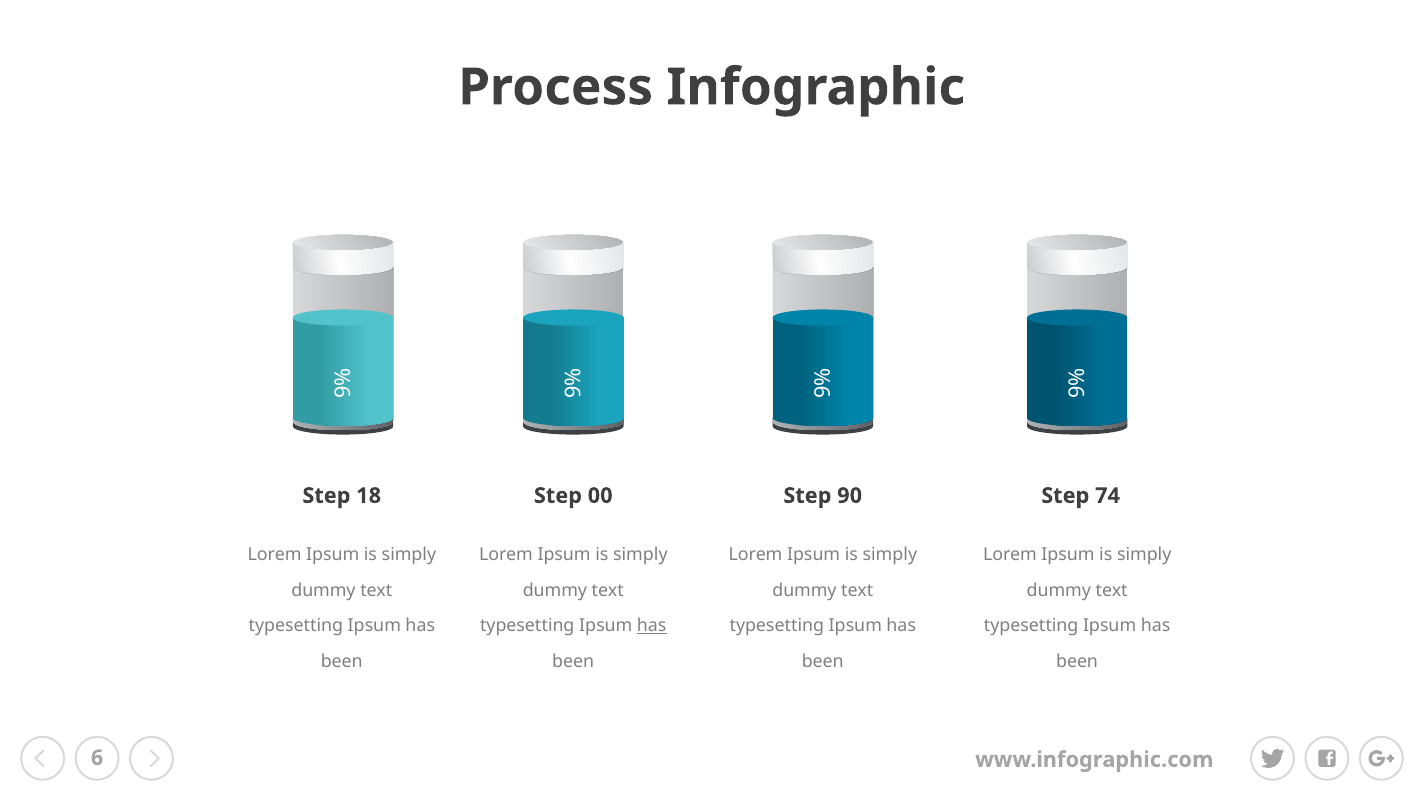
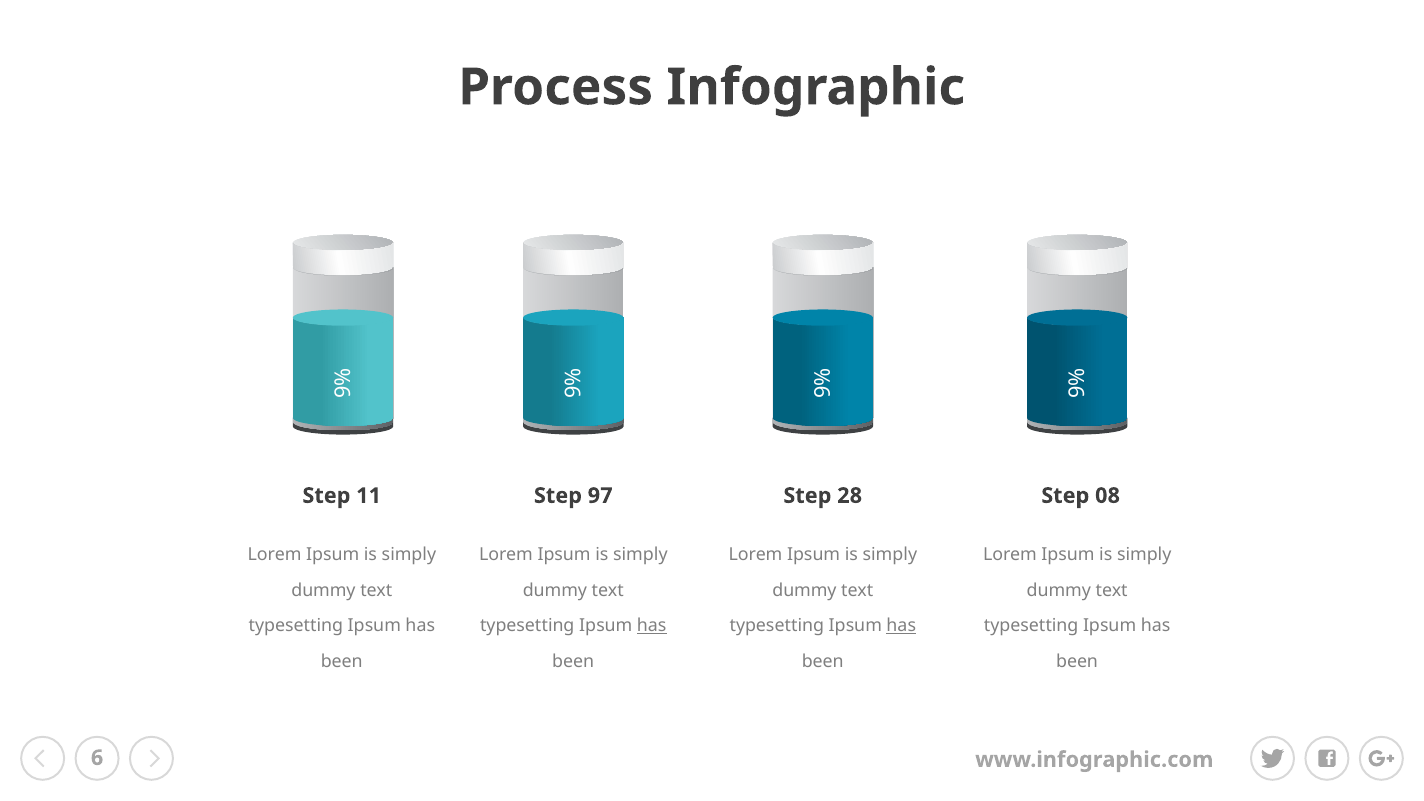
18: 18 -> 11 (369, 496)
00: 00 -> 97 (600, 496)
90: 90 -> 28 (850, 496)
74: 74 -> 08 (1108, 496)
has underline: none -> present (901, 626)
